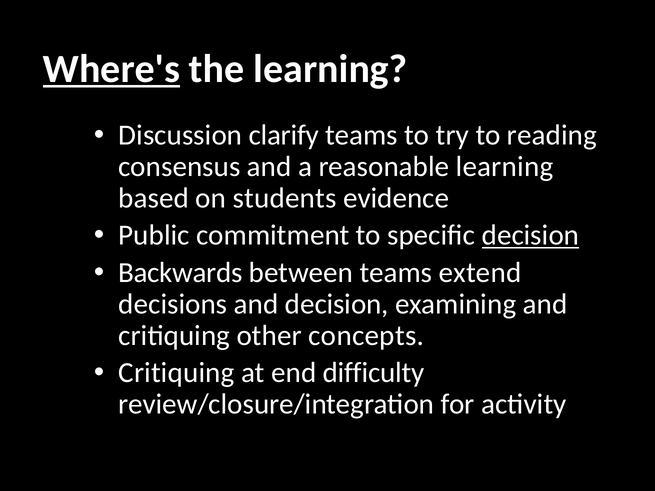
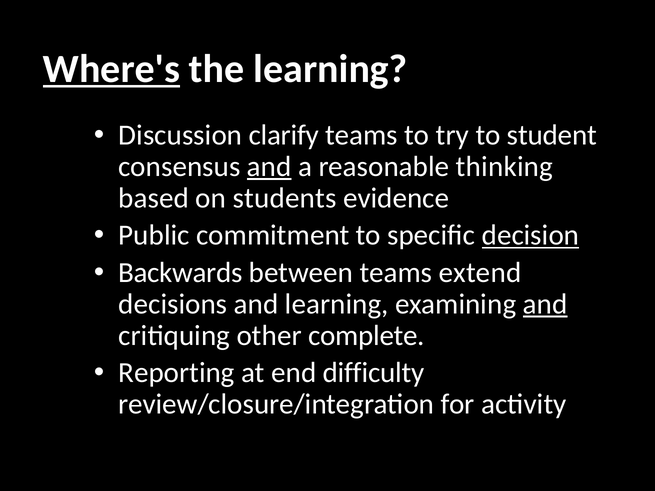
reading: reading -> student (552, 135)
and underline: none -> present (269, 167)
reasonable learning: learning -> thinking (505, 167)
and decision: decision -> learning (337, 304)
and underline: none -> present (545, 304)
concepts: concepts -> complete (366, 336)
Critiquing: Critiquing -> Reporting (177, 373)
